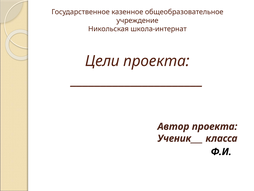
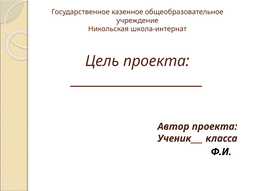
Цели: Цели -> Цель (102, 61)
